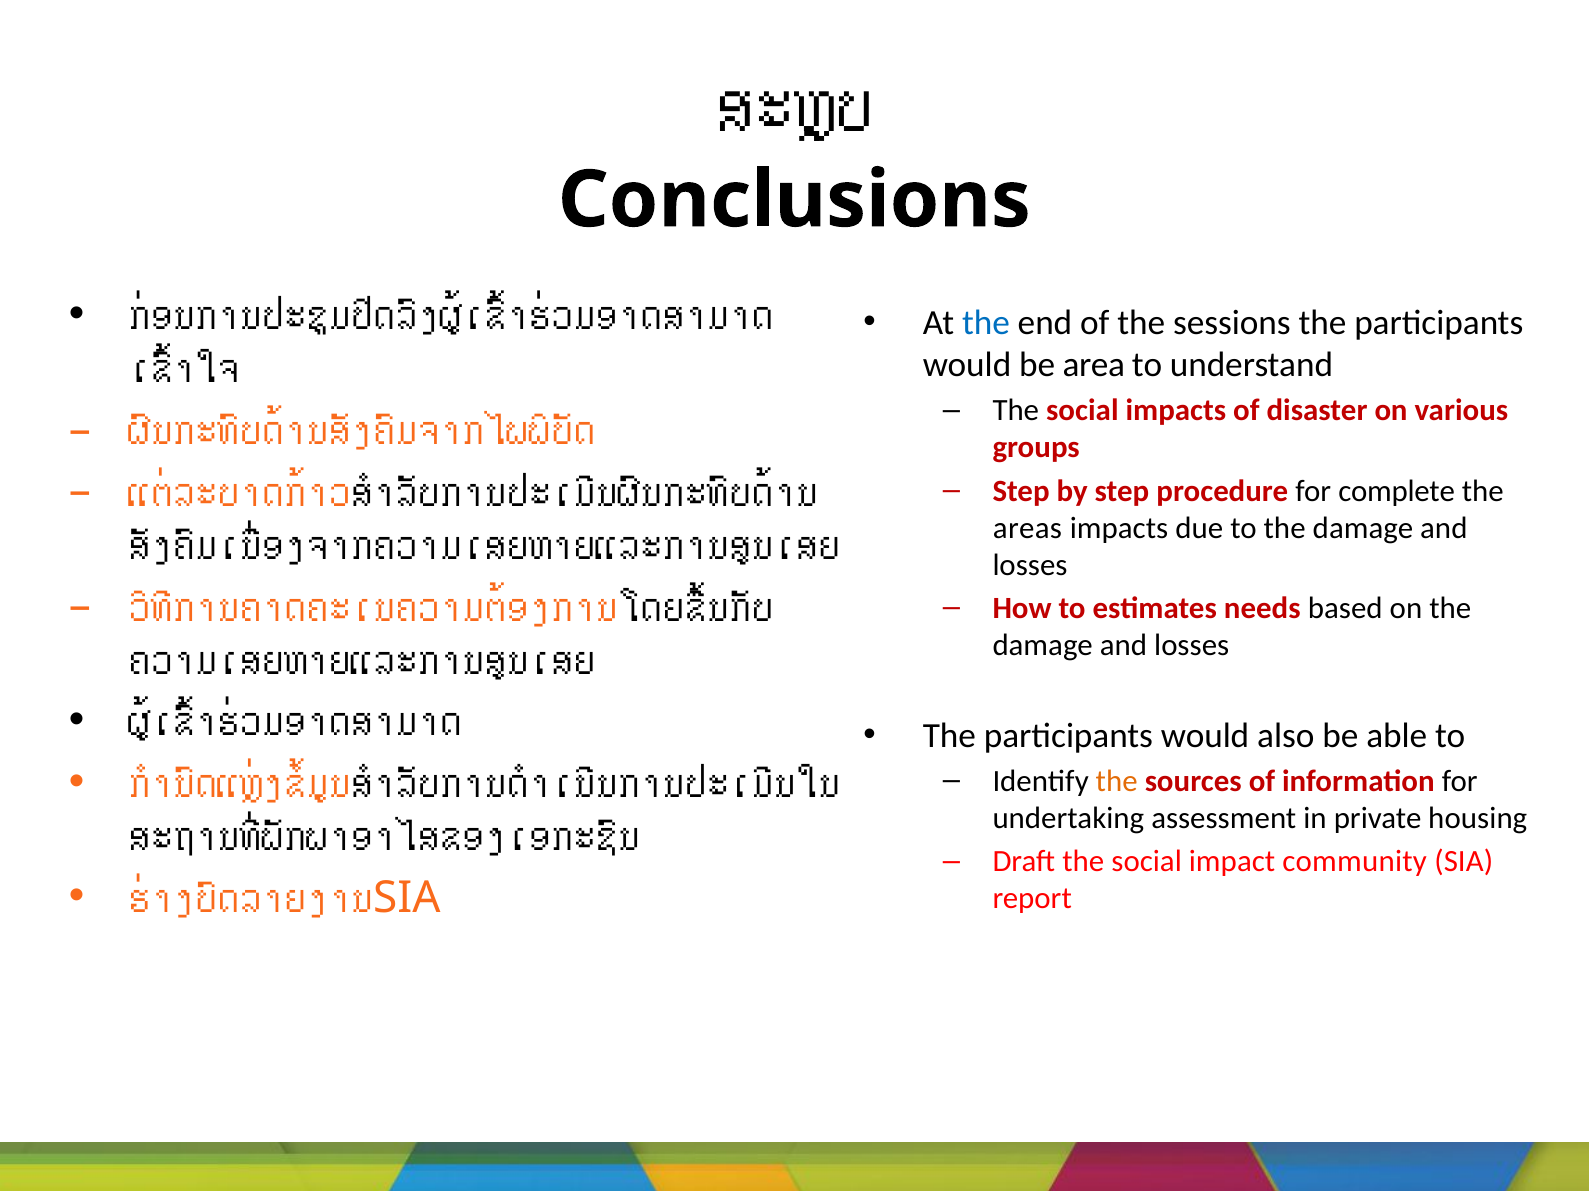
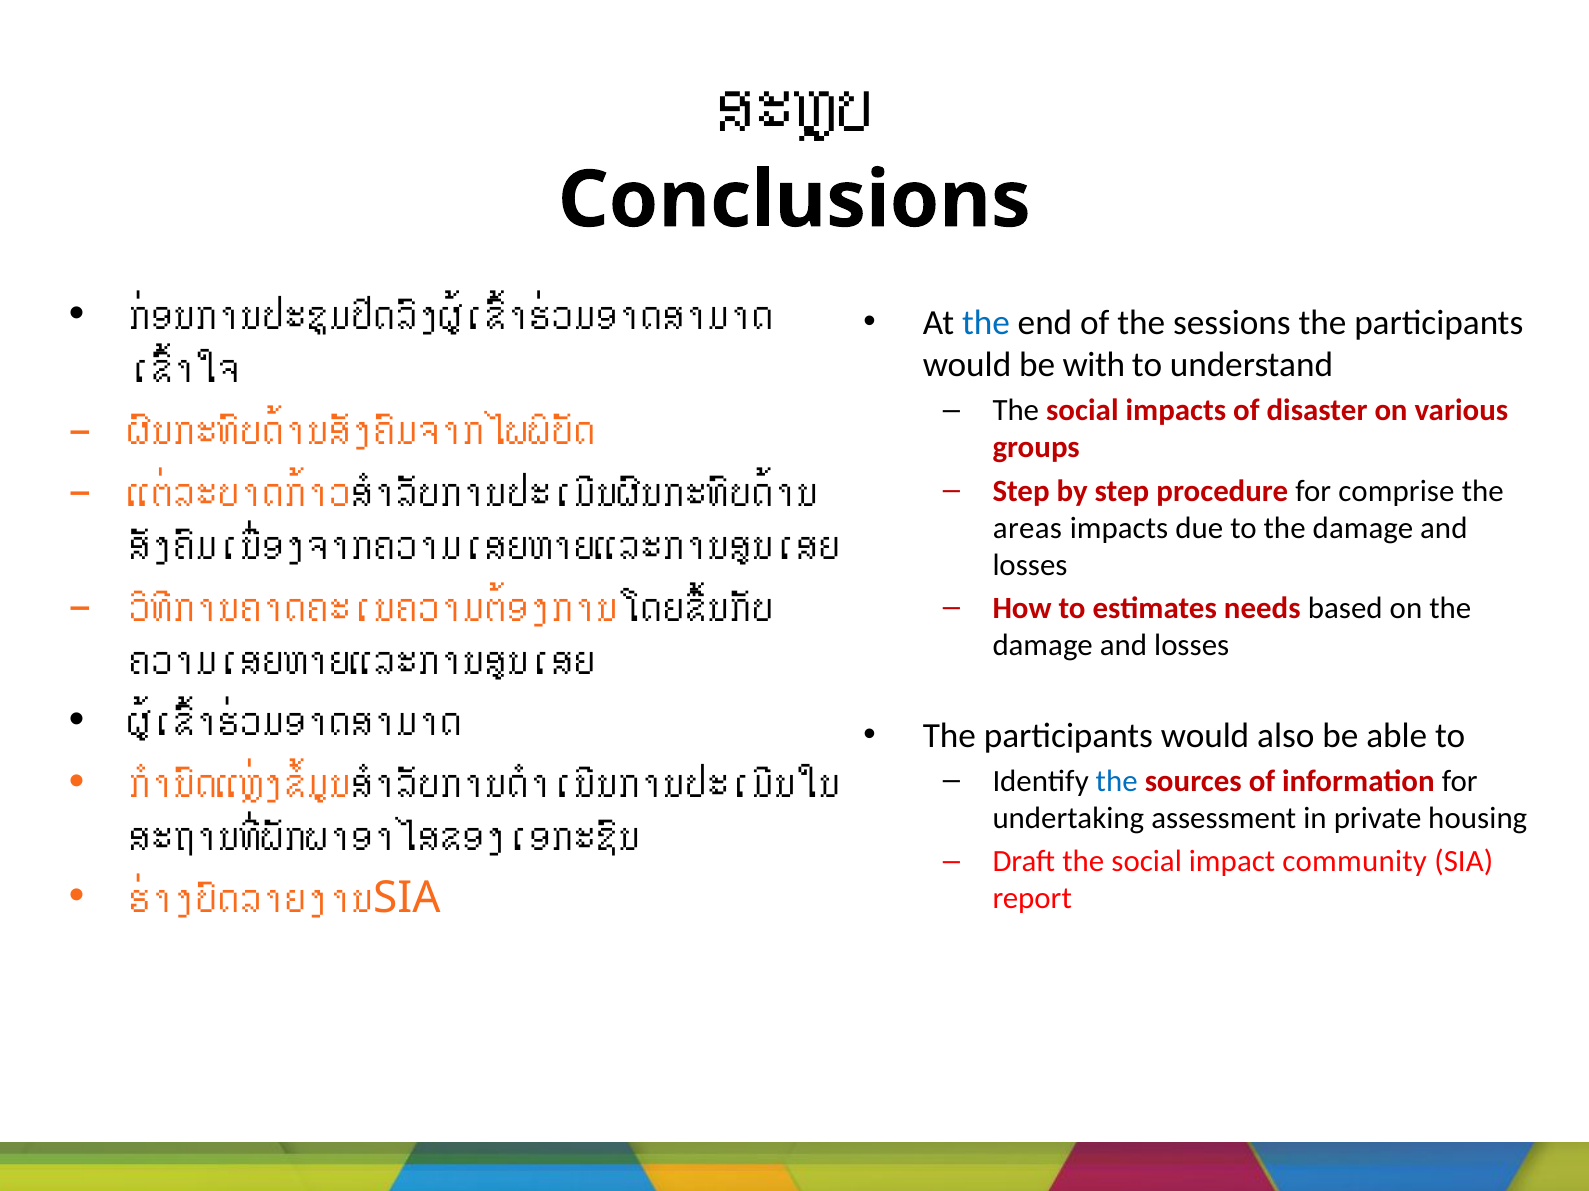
area: area -> with (1094, 365)
complete: complete -> comprise (1396, 491)
the colour: orange -> blue (1117, 782)
